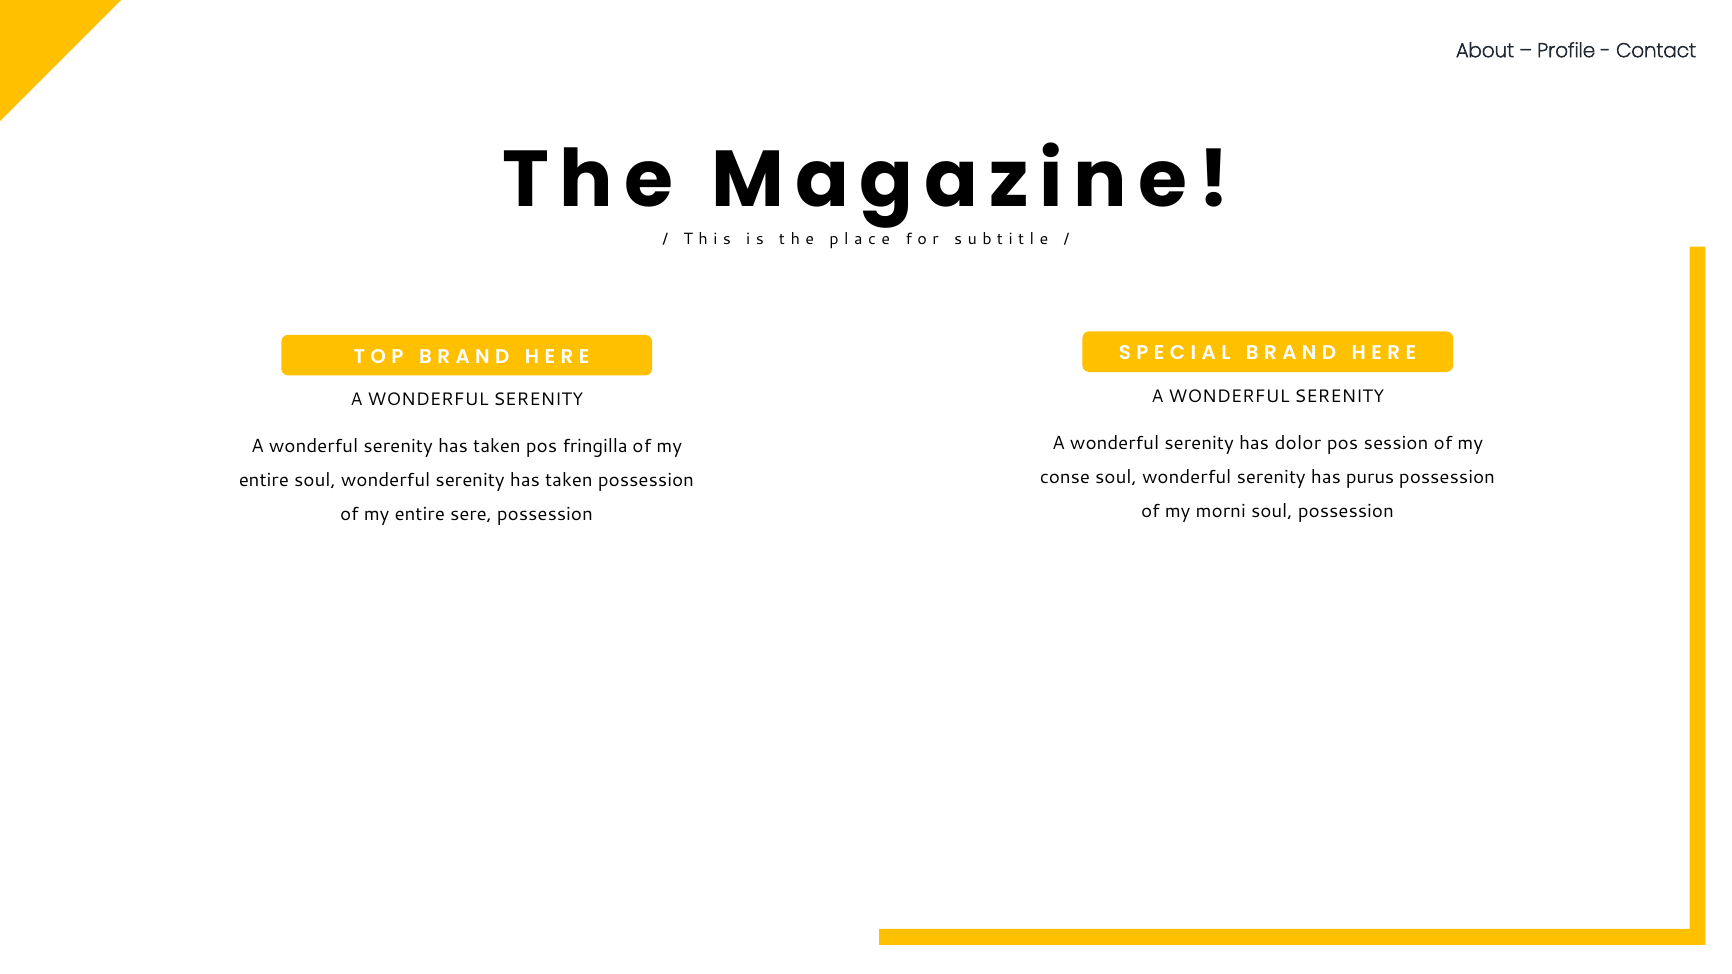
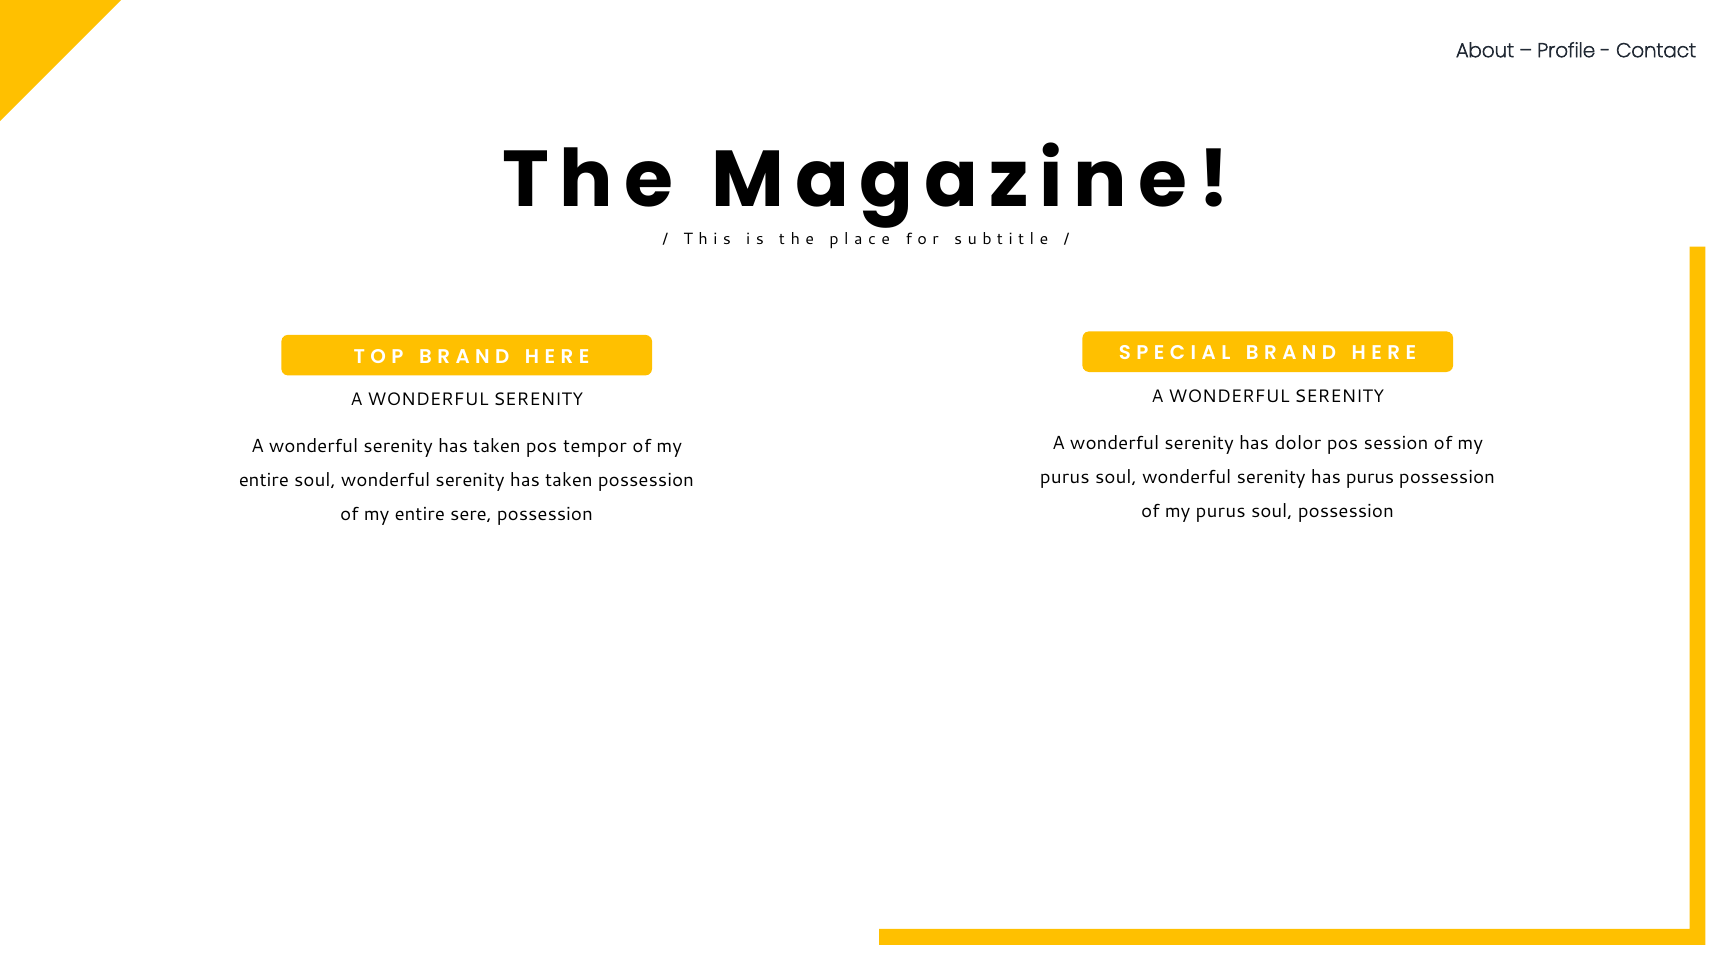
fringilla: fringilla -> tempor (595, 447)
conse: conse -> purus (1065, 477)
morni: morni -> purus (1221, 511)
